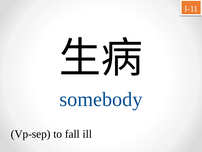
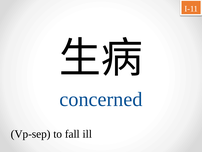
somebody: somebody -> concerned (101, 99)
